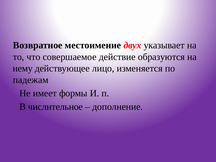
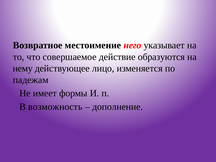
двух: двух -> него (132, 45)
числительное: числительное -> возможность (55, 107)
